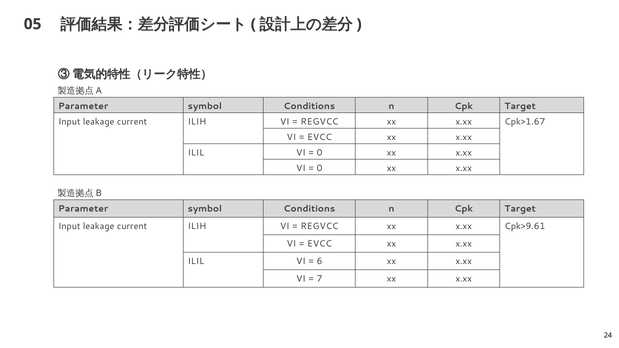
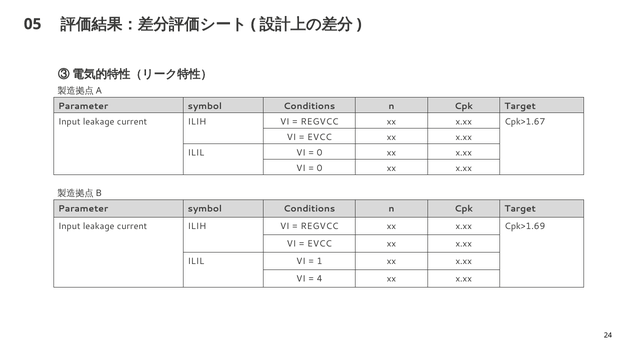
Cpk>9.61: Cpk>9.61 -> Cpk>1.69 (525, 226)
6: 6 -> 1 (320, 261)
7: 7 -> 4 (320, 279)
